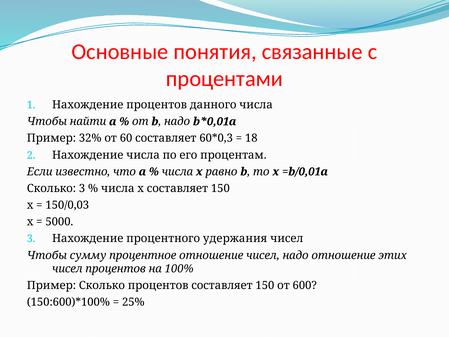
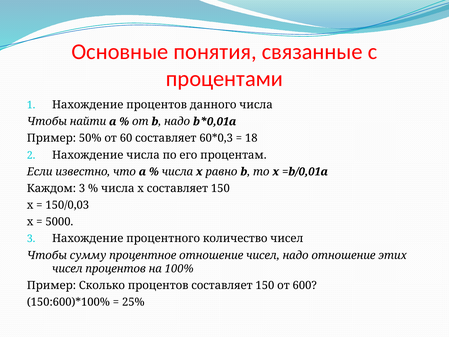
32%: 32% -> 50% (90, 138)
Сколько: Сколько -> Каждом (51, 188)
удержания: удержания -> количество (235, 238)
